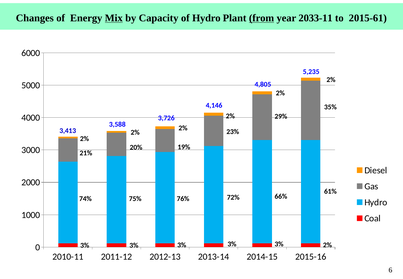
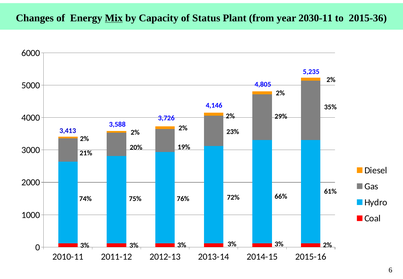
of Hydro: Hydro -> Status (206, 18)
from underline: present -> none (262, 18)
2033-11: 2033-11 -> 2030-11 (316, 18)
2015-61: 2015-61 -> 2015-36 (368, 18)
